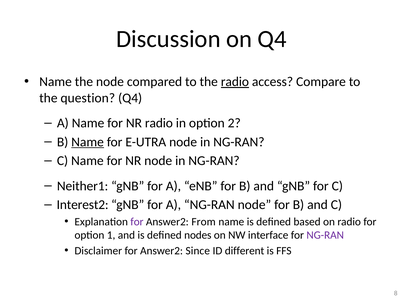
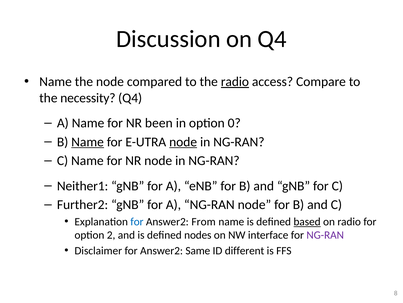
question: question -> necessity (88, 98)
NR radio: radio -> been (159, 123)
2: 2 -> 0 (234, 123)
node underline: none -> present (183, 142)
Interest2: Interest2 -> Further2 (83, 204)
for colour: purple -> blue (137, 221)
based underline: none -> present (307, 221)
1: 1 -> 2 (111, 235)
Since: Since -> Same (198, 250)
